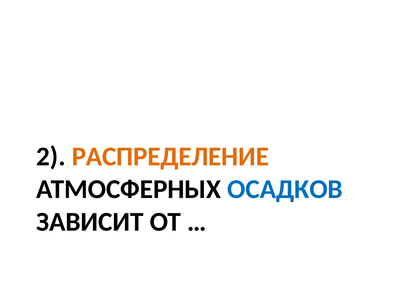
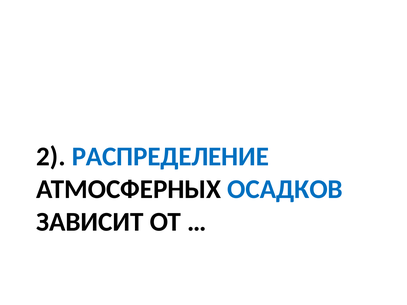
РАСПРЕДЕЛЕНИЕ colour: orange -> blue (170, 157)
